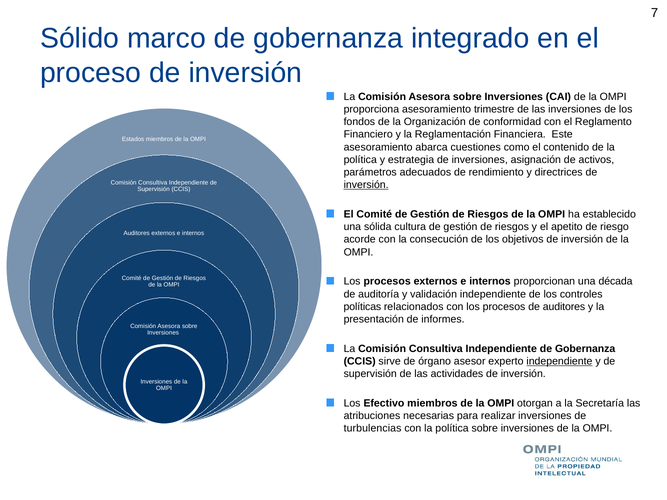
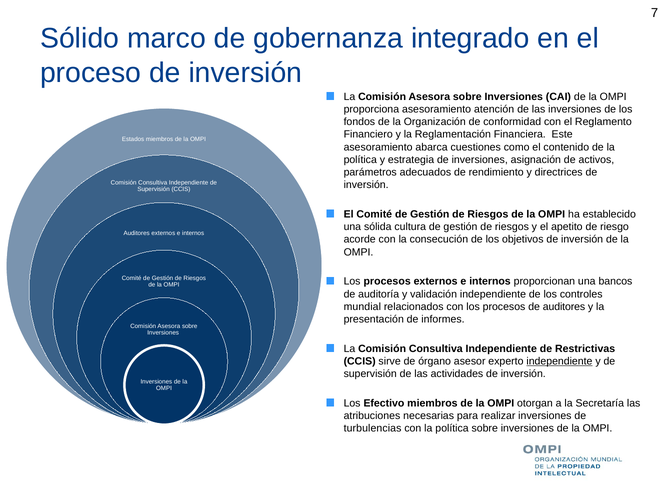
trimestre: trimestre -> atención (494, 109)
inversión underline: present -> none (366, 185)
década: década -> bancos (615, 282)
políticas: políticas -> mundial (362, 307)
Independiente de Gobernanza: Gobernanza -> Restrictivas (585, 349)
